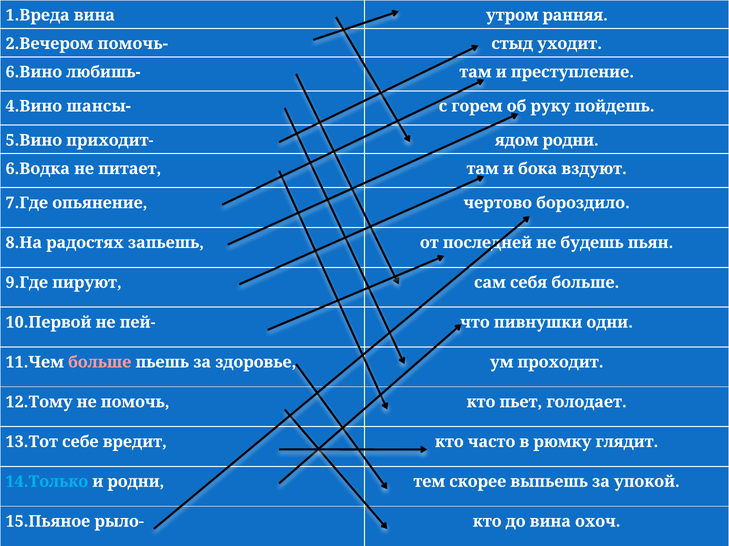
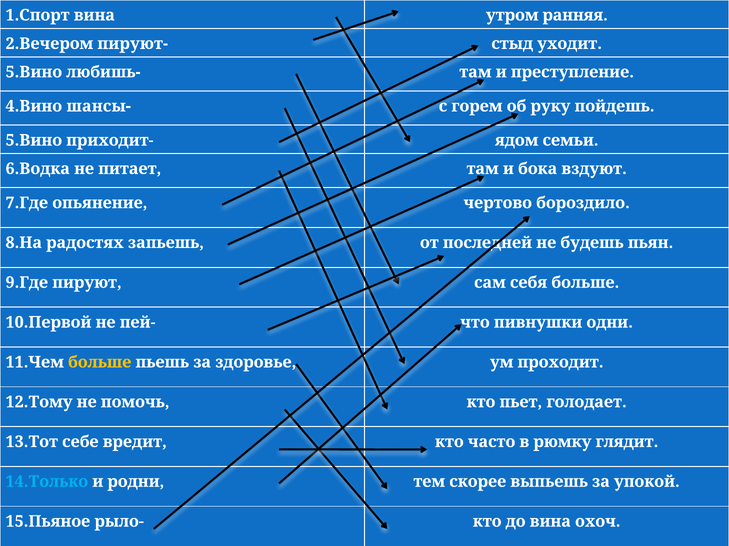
1.Вреда: 1.Вреда -> 1.Спорт (38, 15)
помочь-: помочь- -> пируют- (133, 44)
6.Вино: 6.Вино -> 5.Вино (34, 72)
родни: родни -> семьи (571, 140)
больше colour: pink -> yellow (100, 363)
